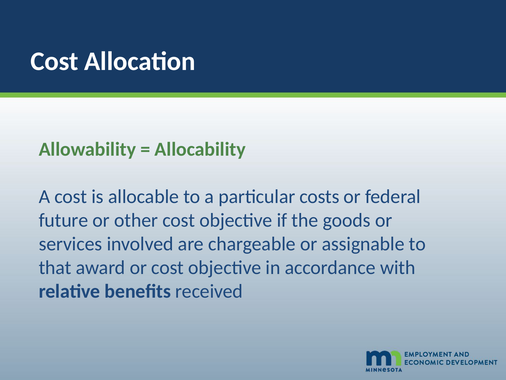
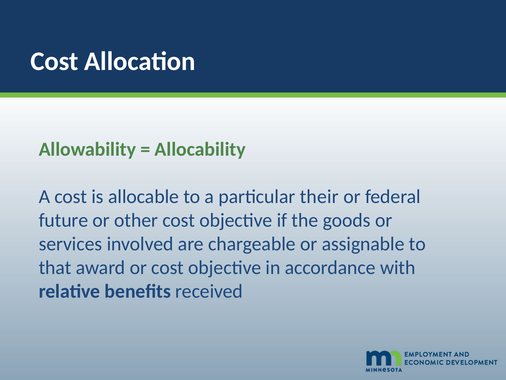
costs: costs -> their (319, 196)
